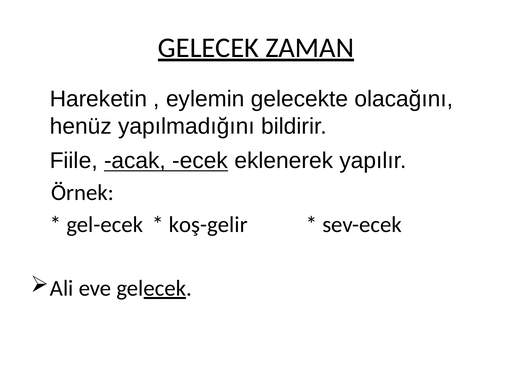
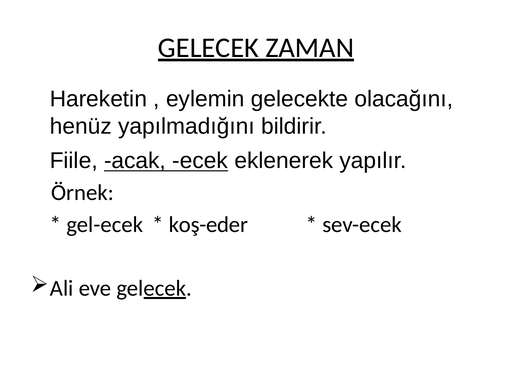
koş-gelir: koş-gelir -> koş-eder (208, 225)
